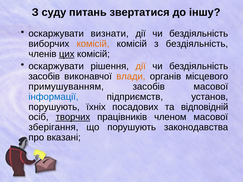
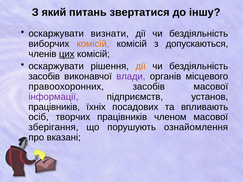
суду: суду -> який (54, 12)
з бездіяльність: бездіяльність -> допускаються (197, 44)
влади colour: orange -> purple (131, 76)
примушуванням: примушуванням -> правоохоронних (66, 87)
інформації colour: blue -> purple (53, 97)
порушують: порушують -> працівників (54, 107)
відповідній: відповідній -> впливають (205, 107)
творчих underline: present -> none (73, 117)
законодавства: законодавства -> ознайомлення (196, 127)
